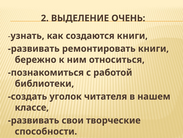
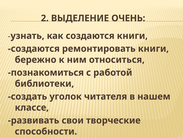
развивать: развивать -> создаются (34, 48)
